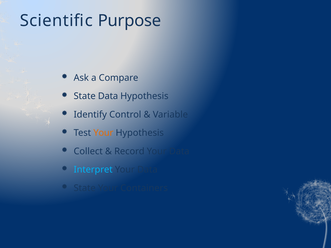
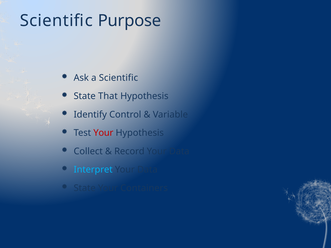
a Compare: Compare -> Scientific (118, 78)
State Data: Data -> That (108, 96)
Your colour: orange -> red (103, 133)
